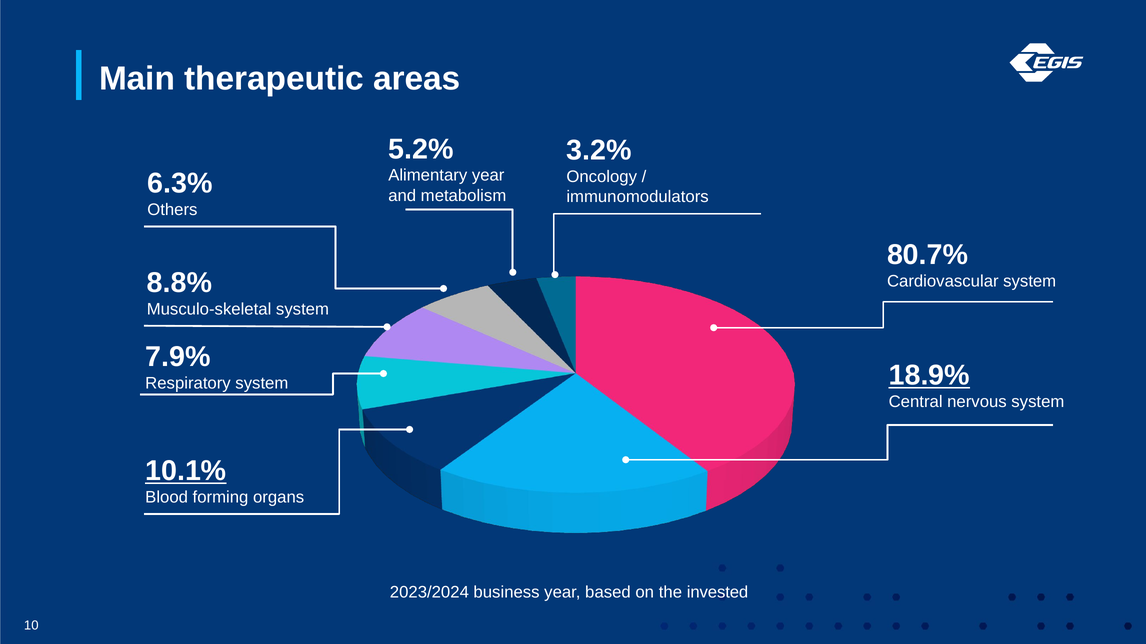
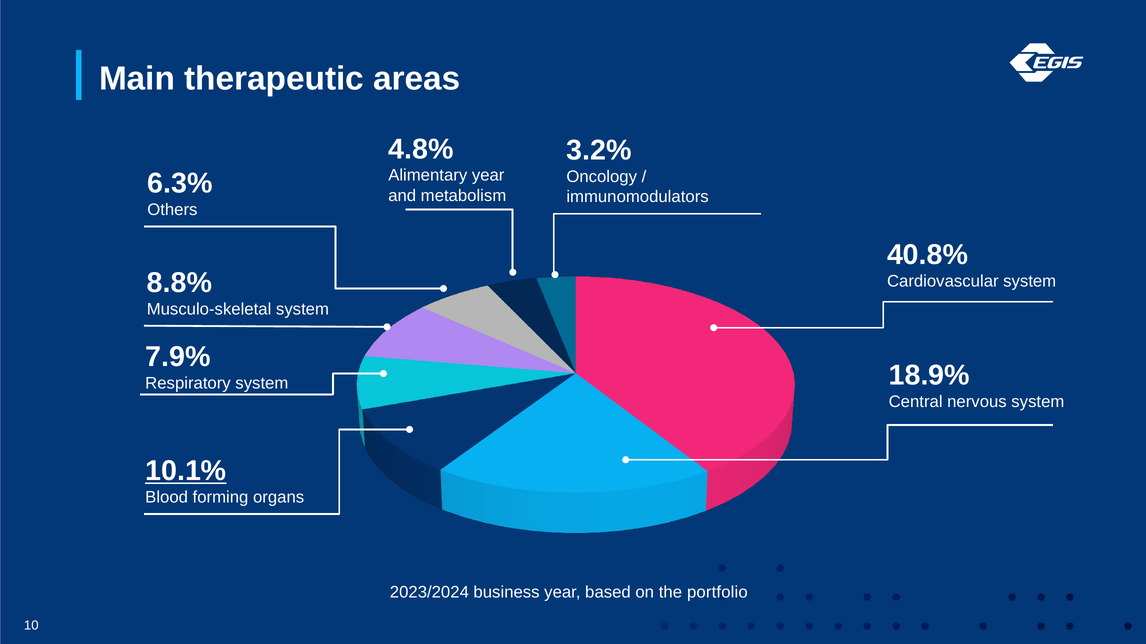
5.2%: 5.2% -> 4.8% (421, 149)
80.7%: 80.7% -> 40.8% (928, 255)
18.9% underline: present -> none (929, 376)
invested: invested -> portfolio (717, 593)
